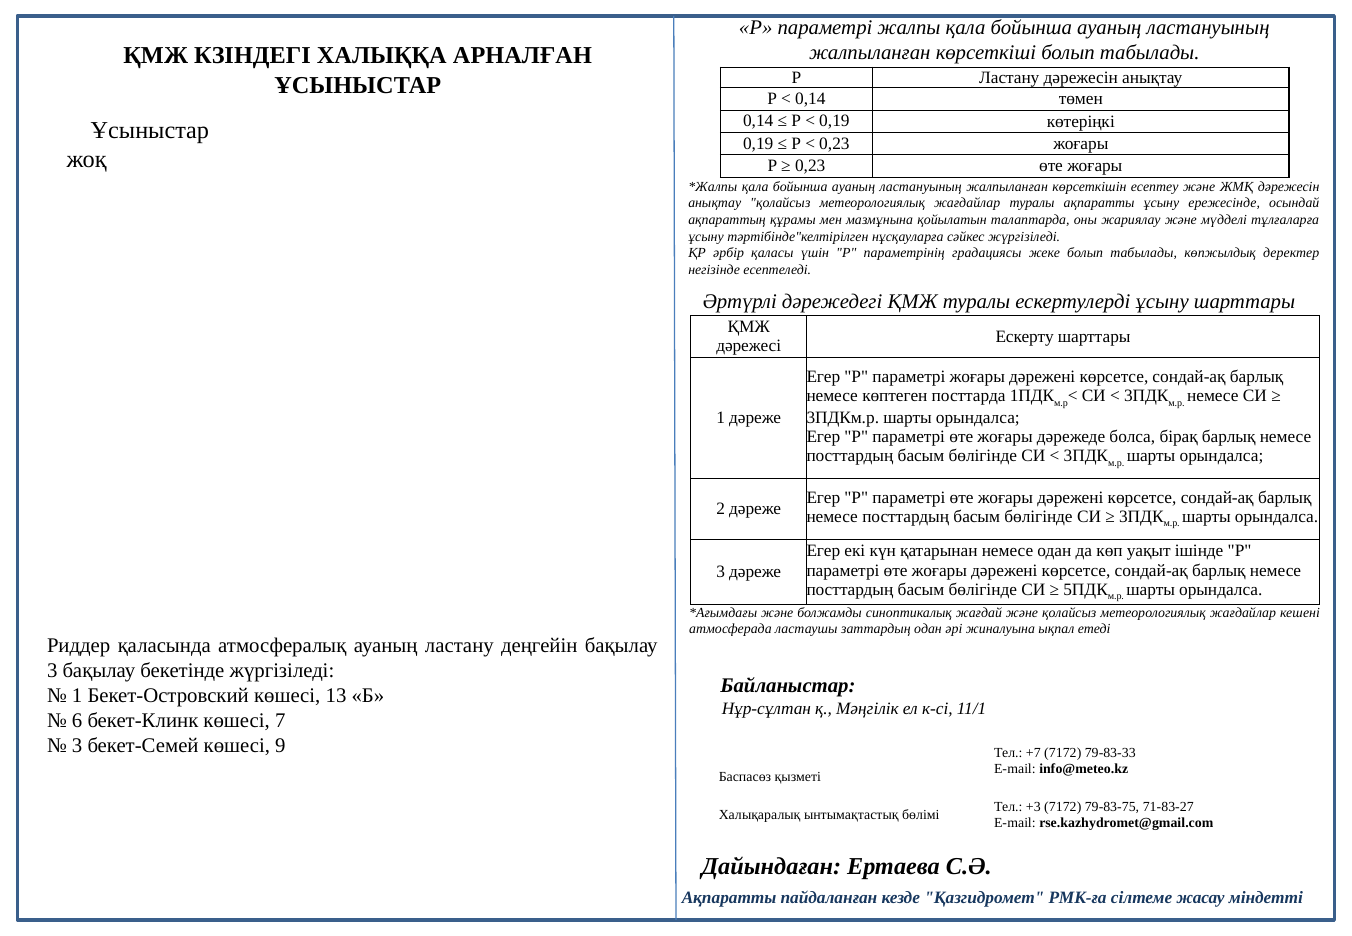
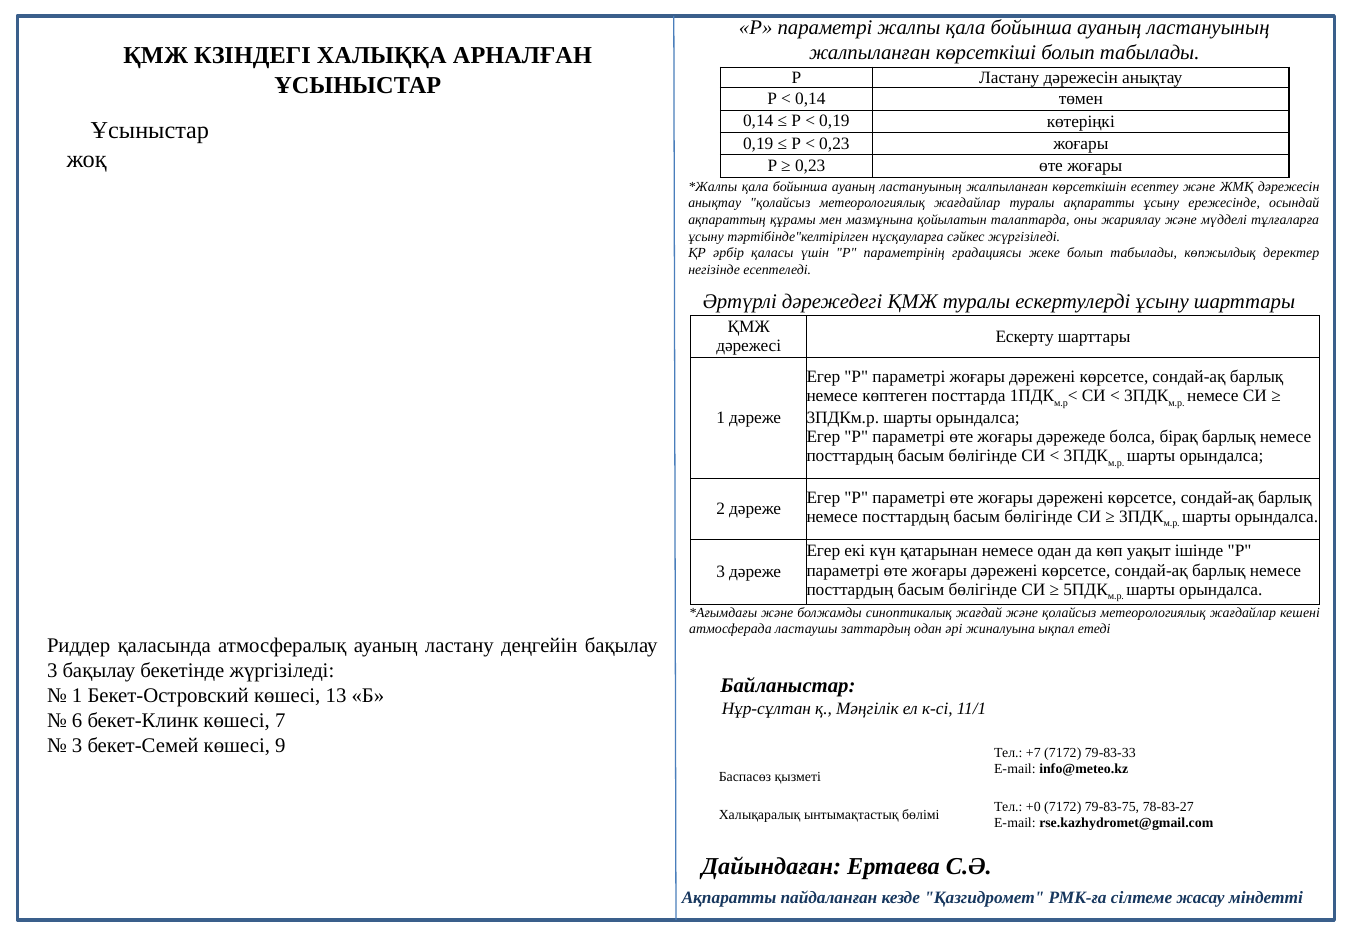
+3: +3 -> +0 (1033, 807)
71-83-27: 71-83-27 -> 78-83-27 (1168, 807)
